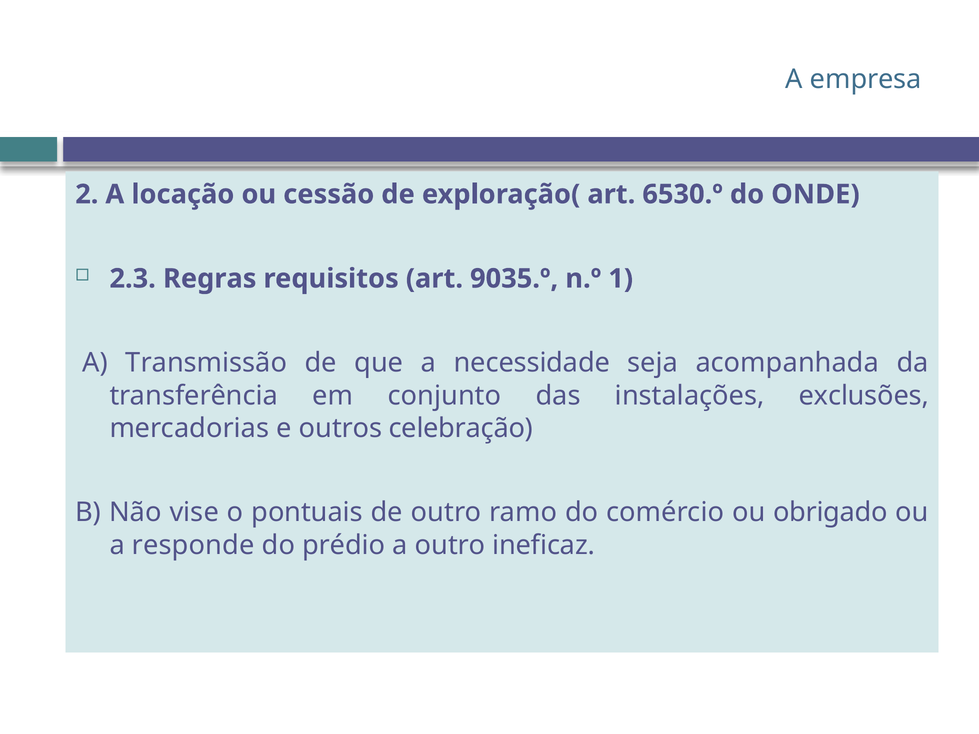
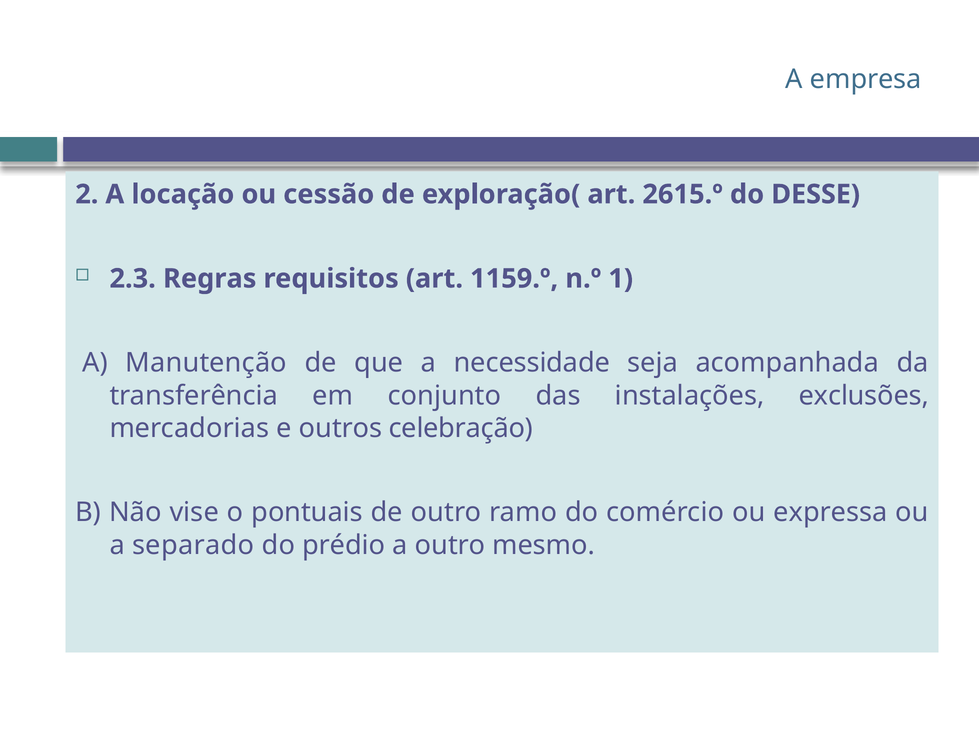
6530.º: 6530.º -> 2615.º (683, 194)
ONDE: ONDE -> DESSE (816, 194)
9035.º: 9035.º -> 1159.º (514, 279)
Transmissão: Transmissão -> Manutenção (206, 363)
obrigado: obrigado -> expressa (830, 513)
responde: responde -> separado (193, 545)
ineficaz: ineficaz -> mesmo (544, 545)
